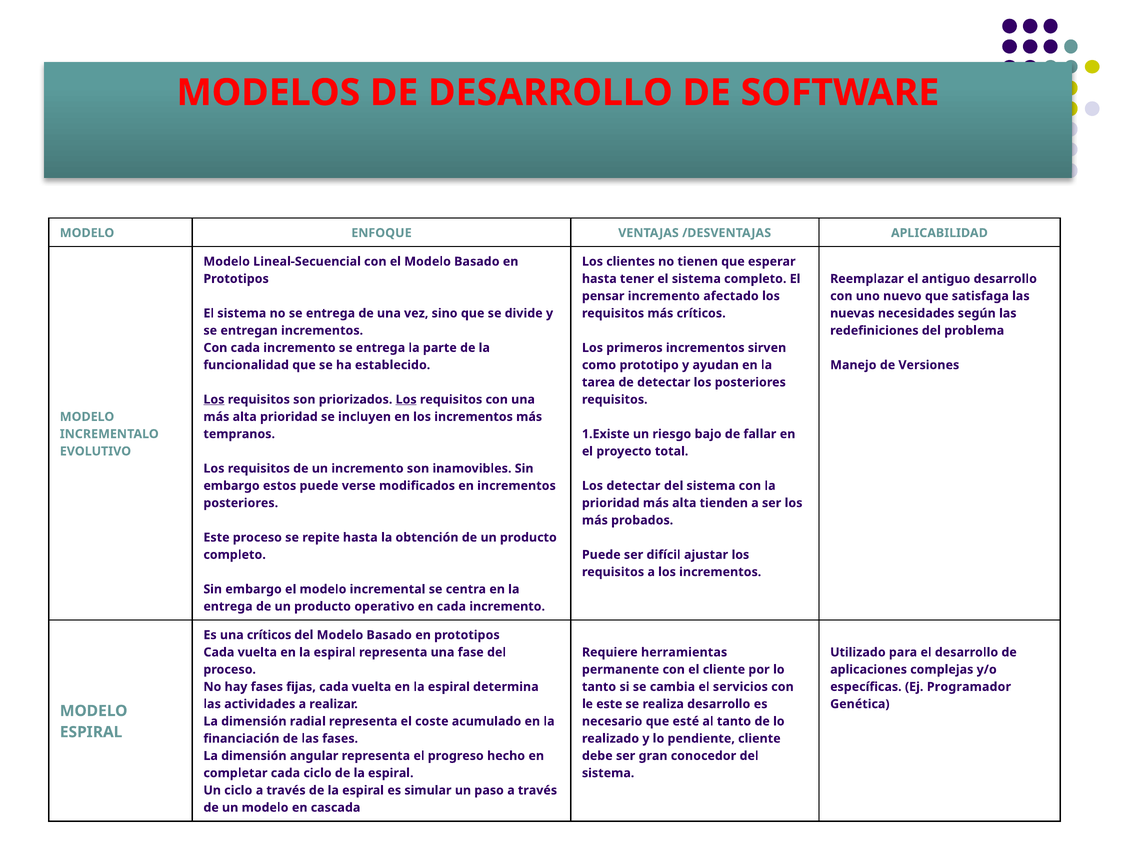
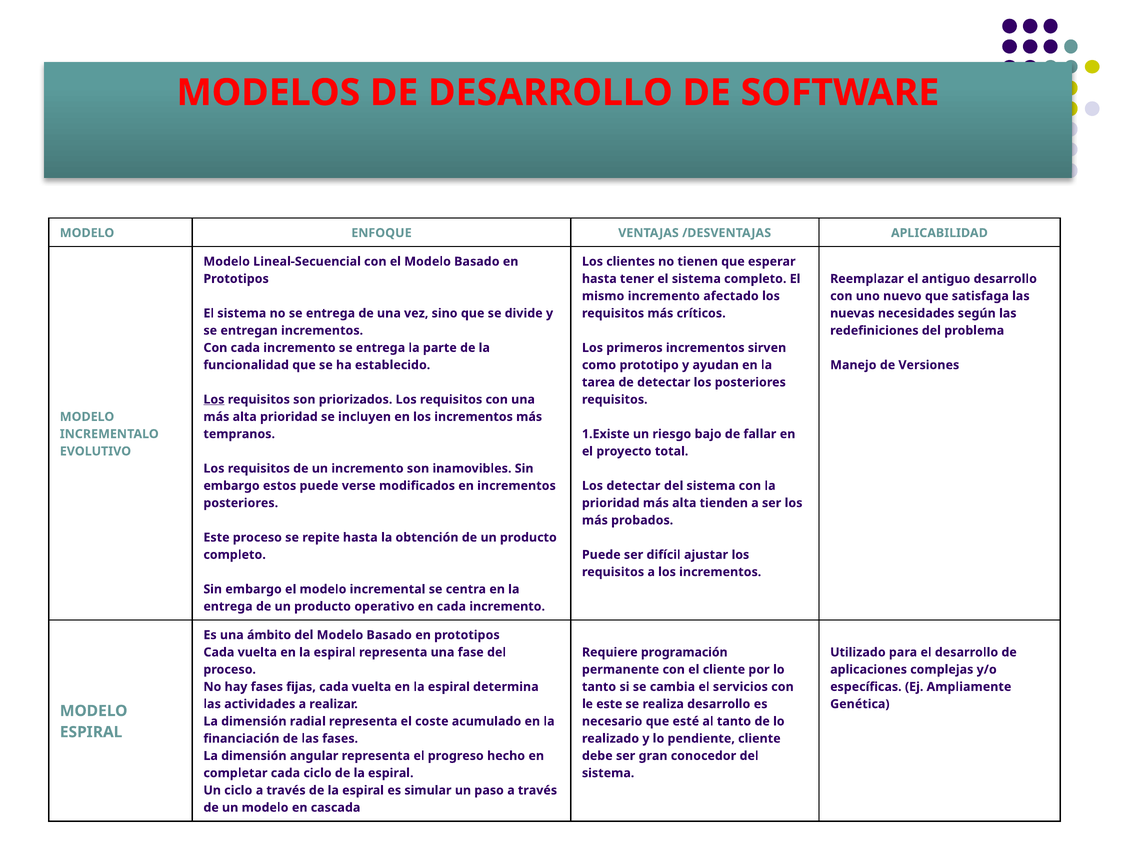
pensar: pensar -> mismo (603, 296)
Los underline: present -> none (406, 400)
una críticos: críticos -> ámbito (269, 635)
herramientas: herramientas -> programación (684, 652)
Programador: Programador -> Ampliamente (969, 687)
